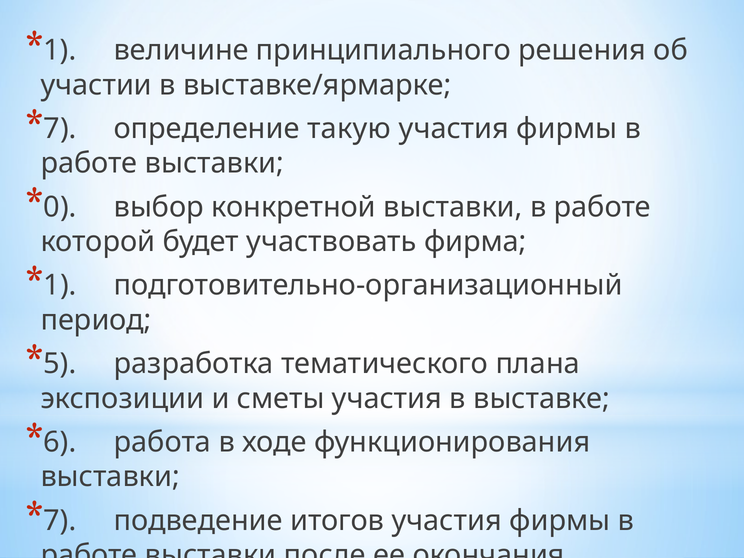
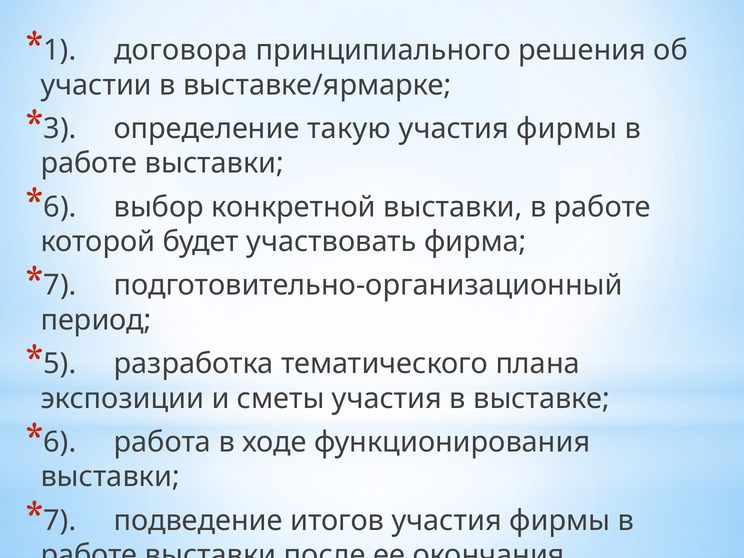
величине: величине -> договора (181, 50)
7: 7 -> 3 (60, 129)
0: 0 -> 6 (60, 207)
1: 1 -> 7 (60, 285)
